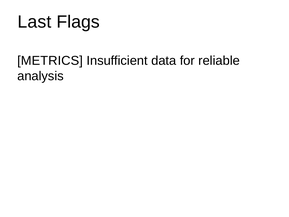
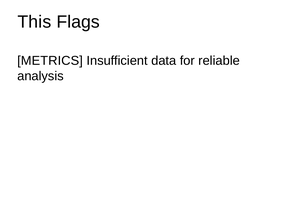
Last: Last -> This (34, 22)
